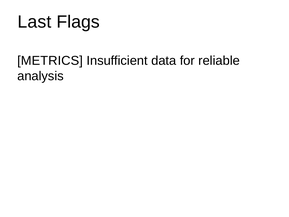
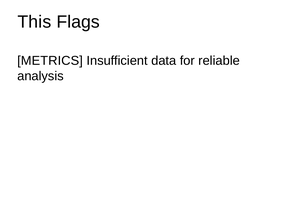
Last: Last -> This (34, 22)
